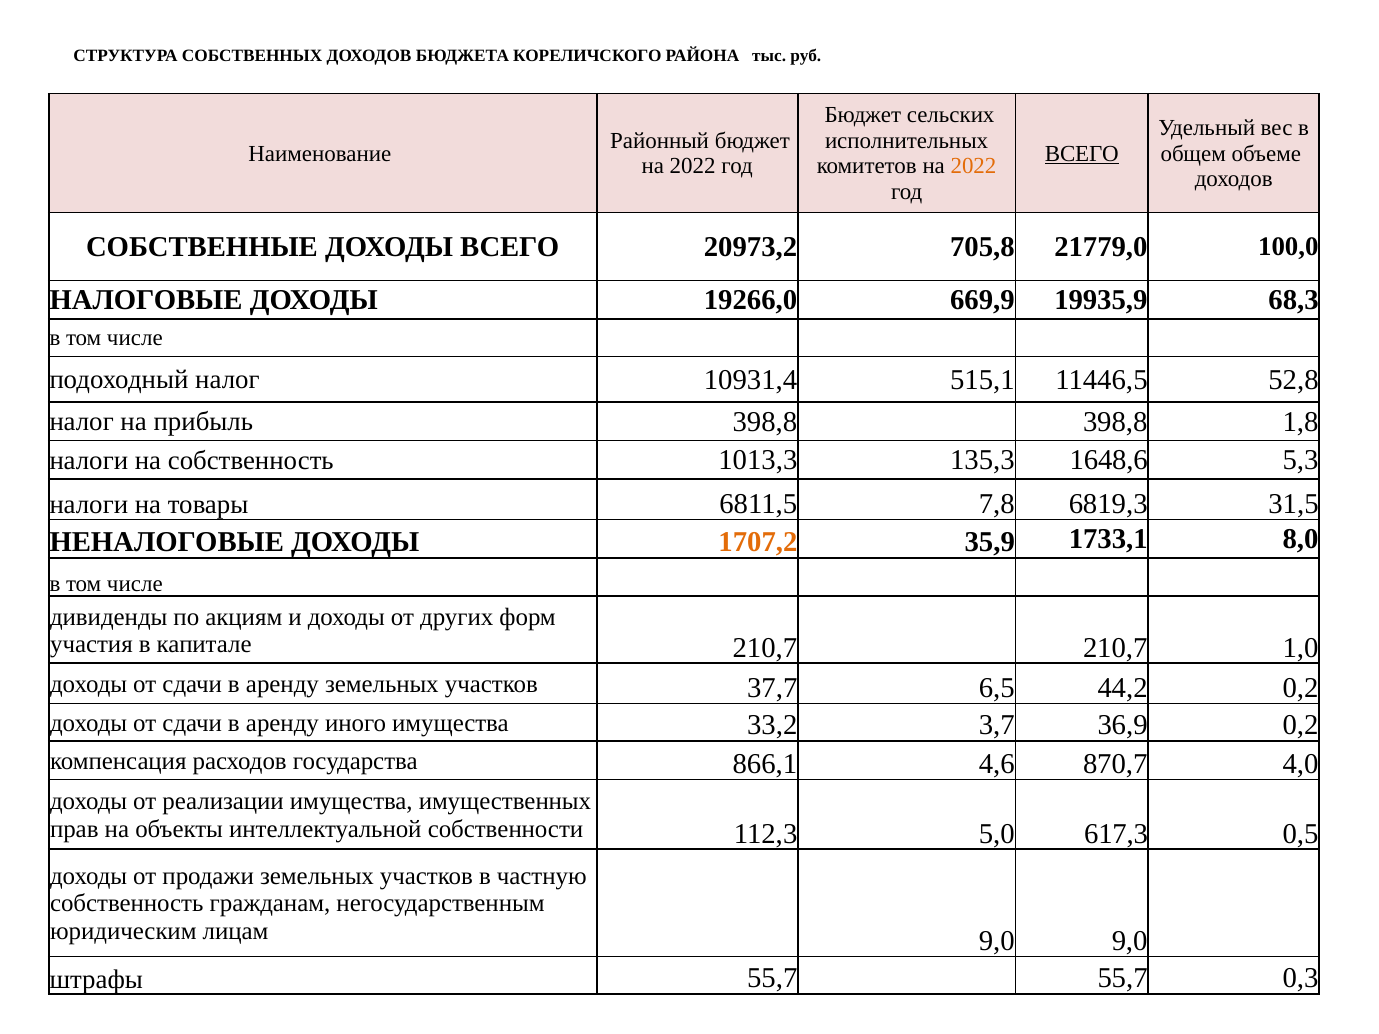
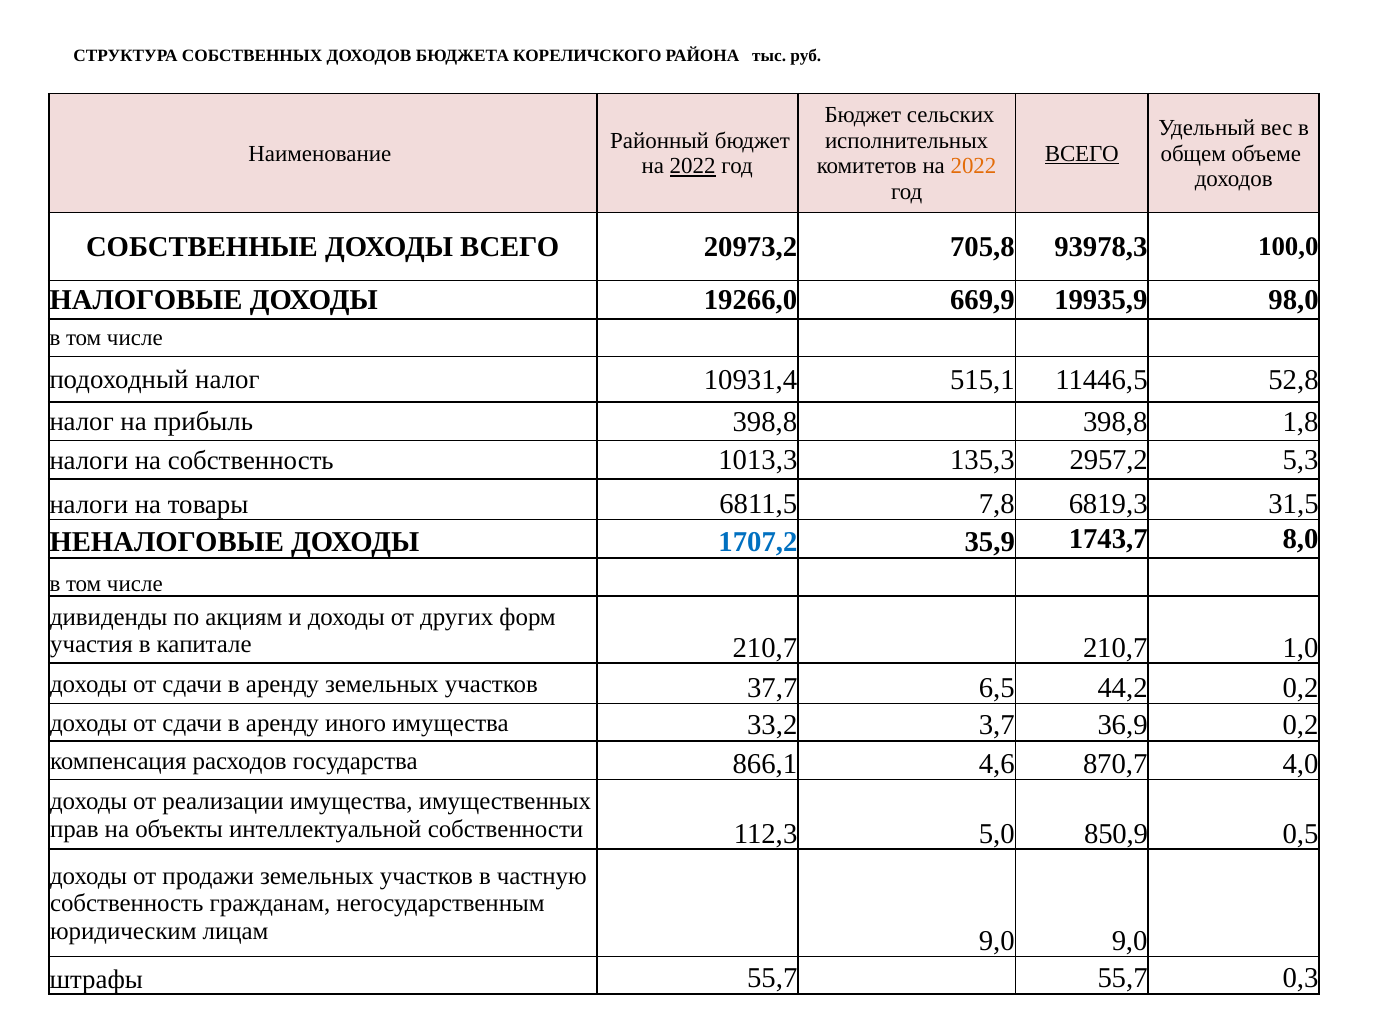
2022 underline: none -> present (693, 166)
21779,0: 21779,0 -> 93978,3 (1101, 247)
68,3: 68,3 -> 98,0 (1294, 300)
1648,6: 1648,6 -> 2957,2 (1109, 461)
1707,2 colour: orange -> blue (758, 542)
1733,1: 1733,1 -> 1743,7 (1108, 539)
617,3: 617,3 -> 850,9 (1116, 834)
